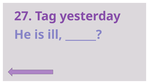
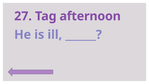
yesterday: yesterday -> afternoon (90, 16)
